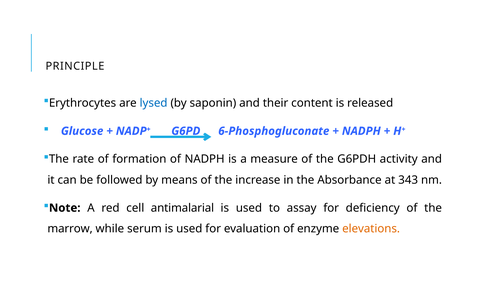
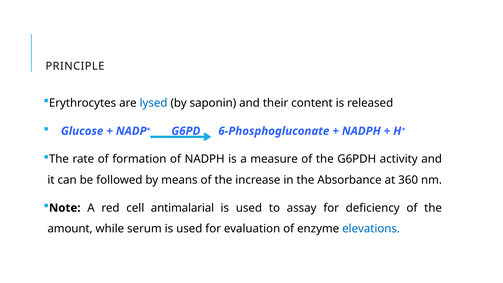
343: 343 -> 360 (408, 180)
marrow: marrow -> amount (70, 229)
elevations colour: orange -> blue (371, 229)
